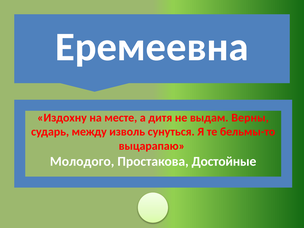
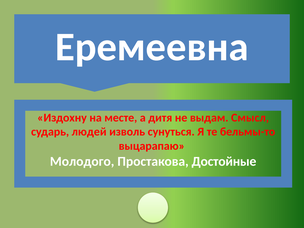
Верны: Верны -> Смысл (250, 118)
между: между -> людей (89, 132)
